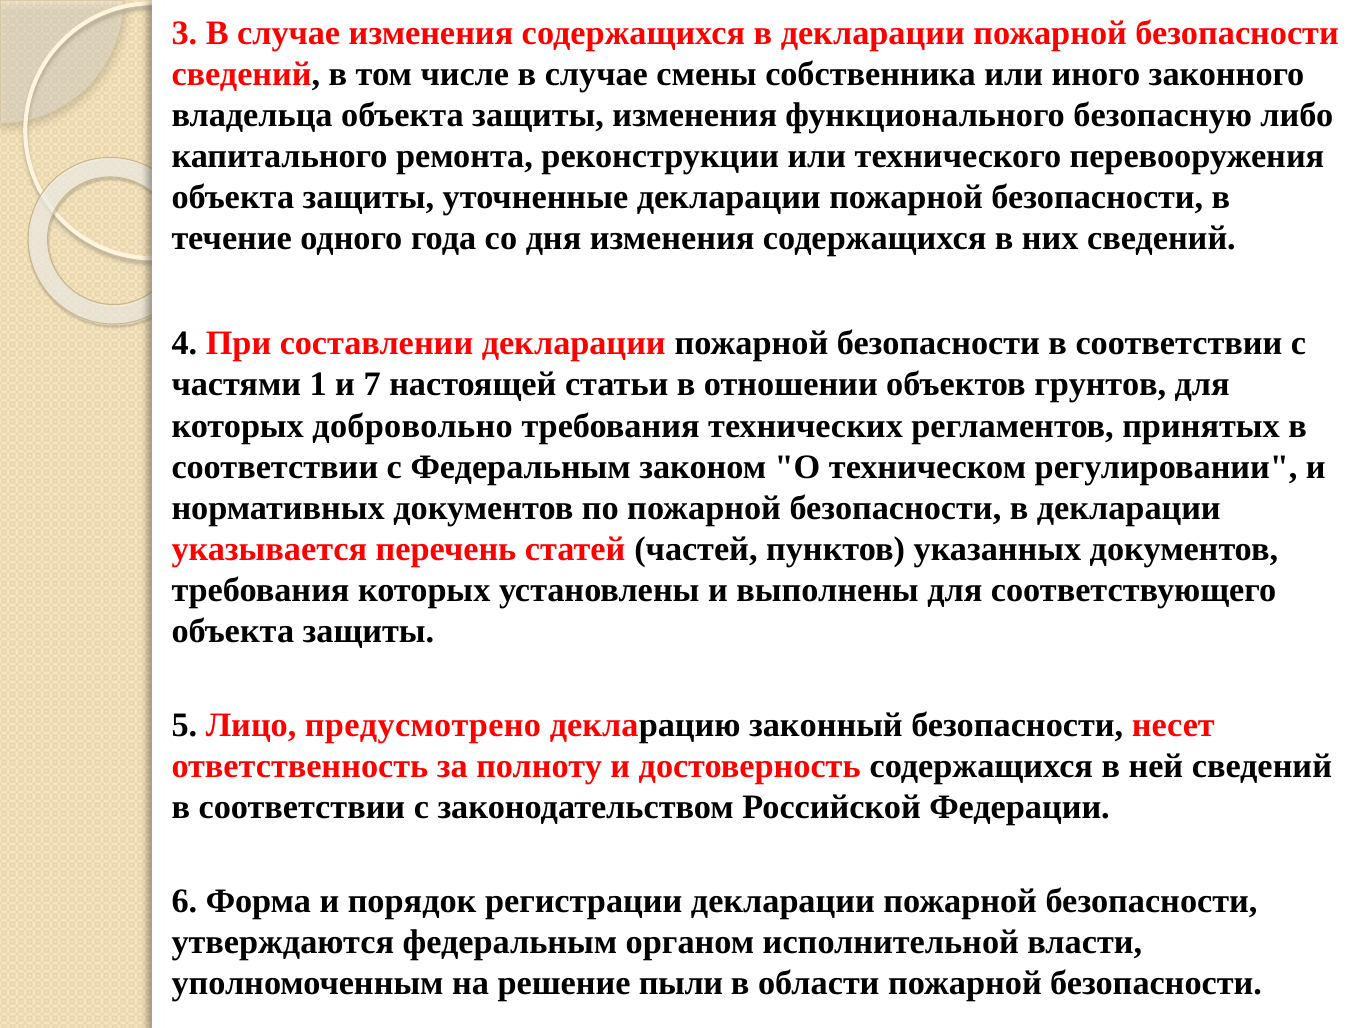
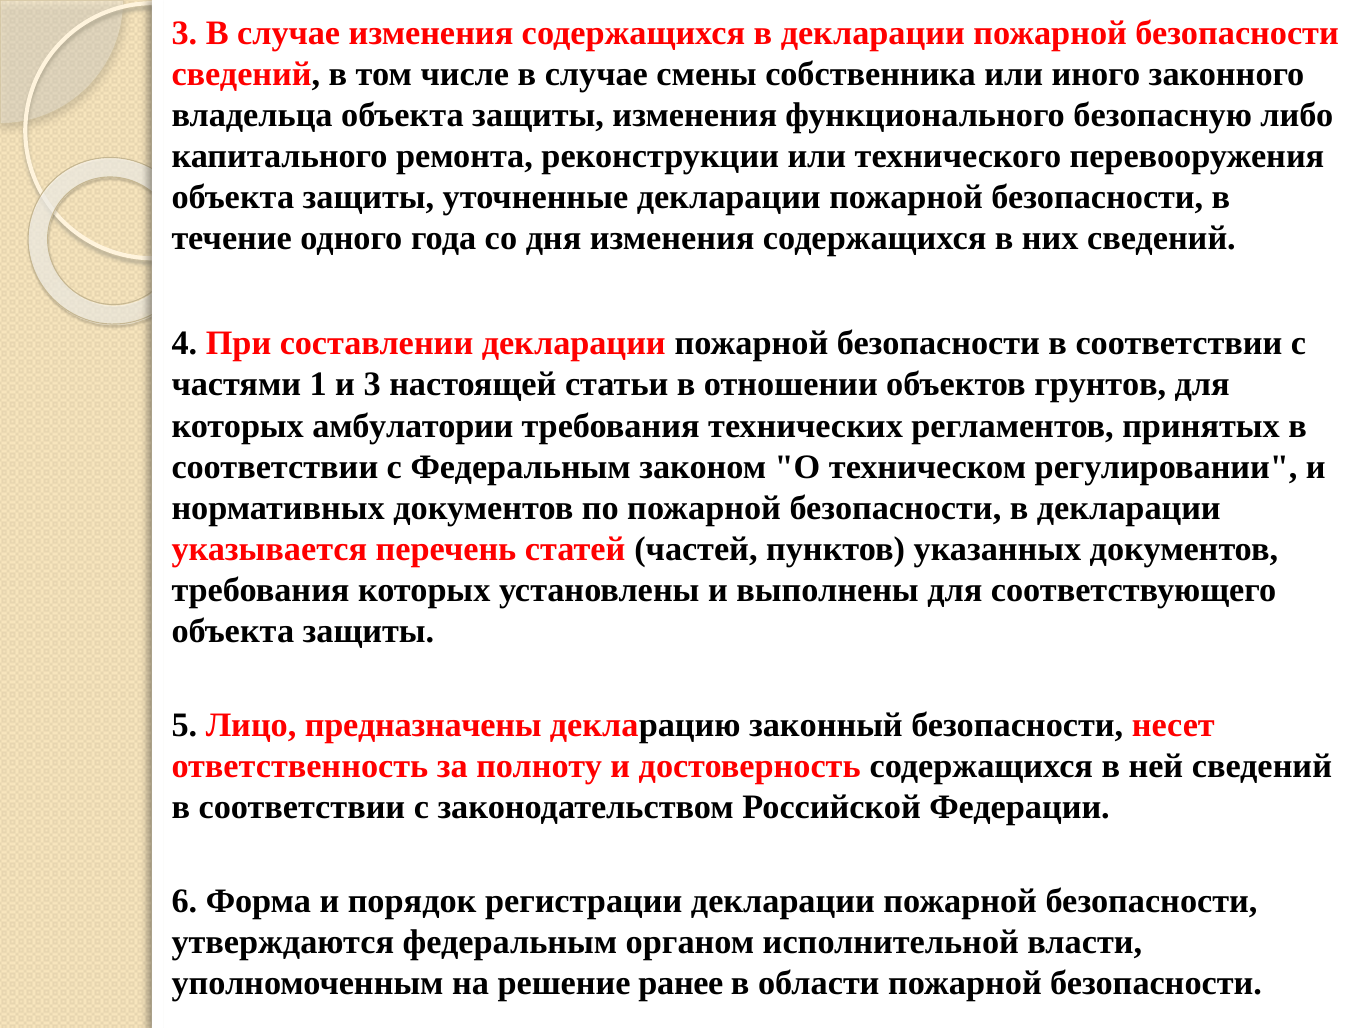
и 7: 7 -> 3 (372, 385)
добровольно: добровольно -> амбулатории (413, 426)
предусмотрено: предусмотрено -> предназначены (423, 725)
пыли: пыли -> ранее (681, 983)
